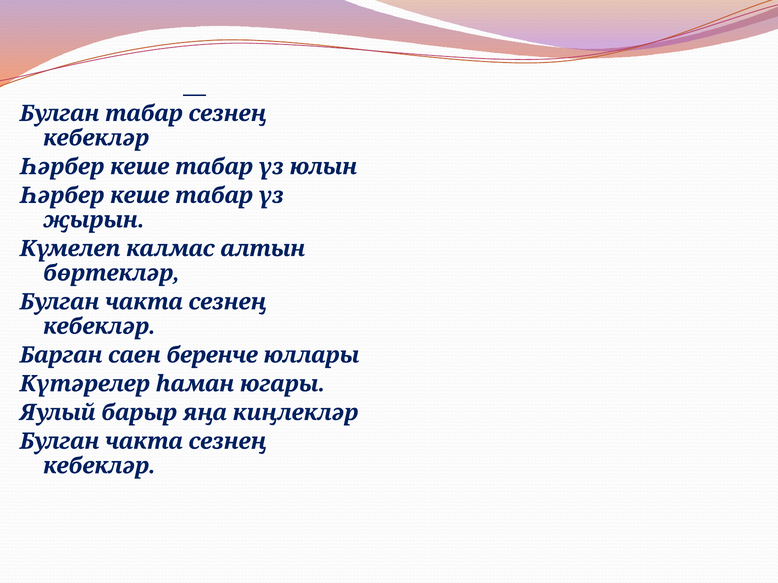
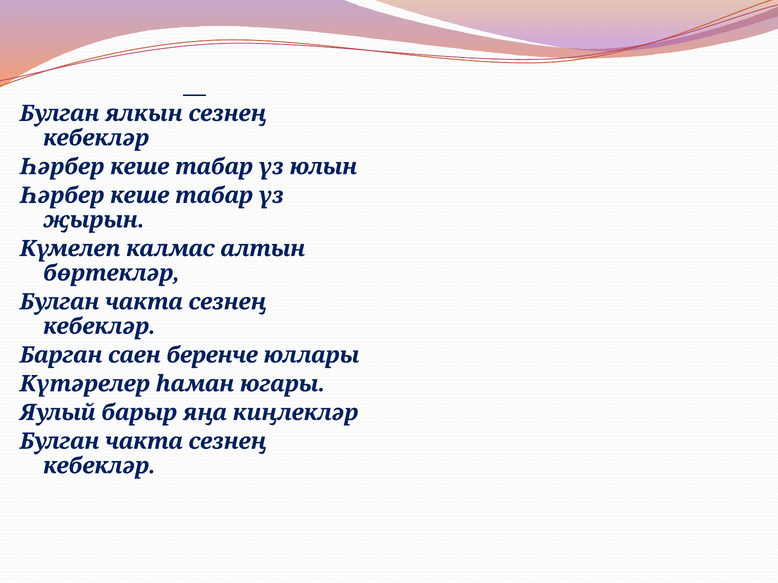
Булган табар: табар -> ялкын (144, 114)
